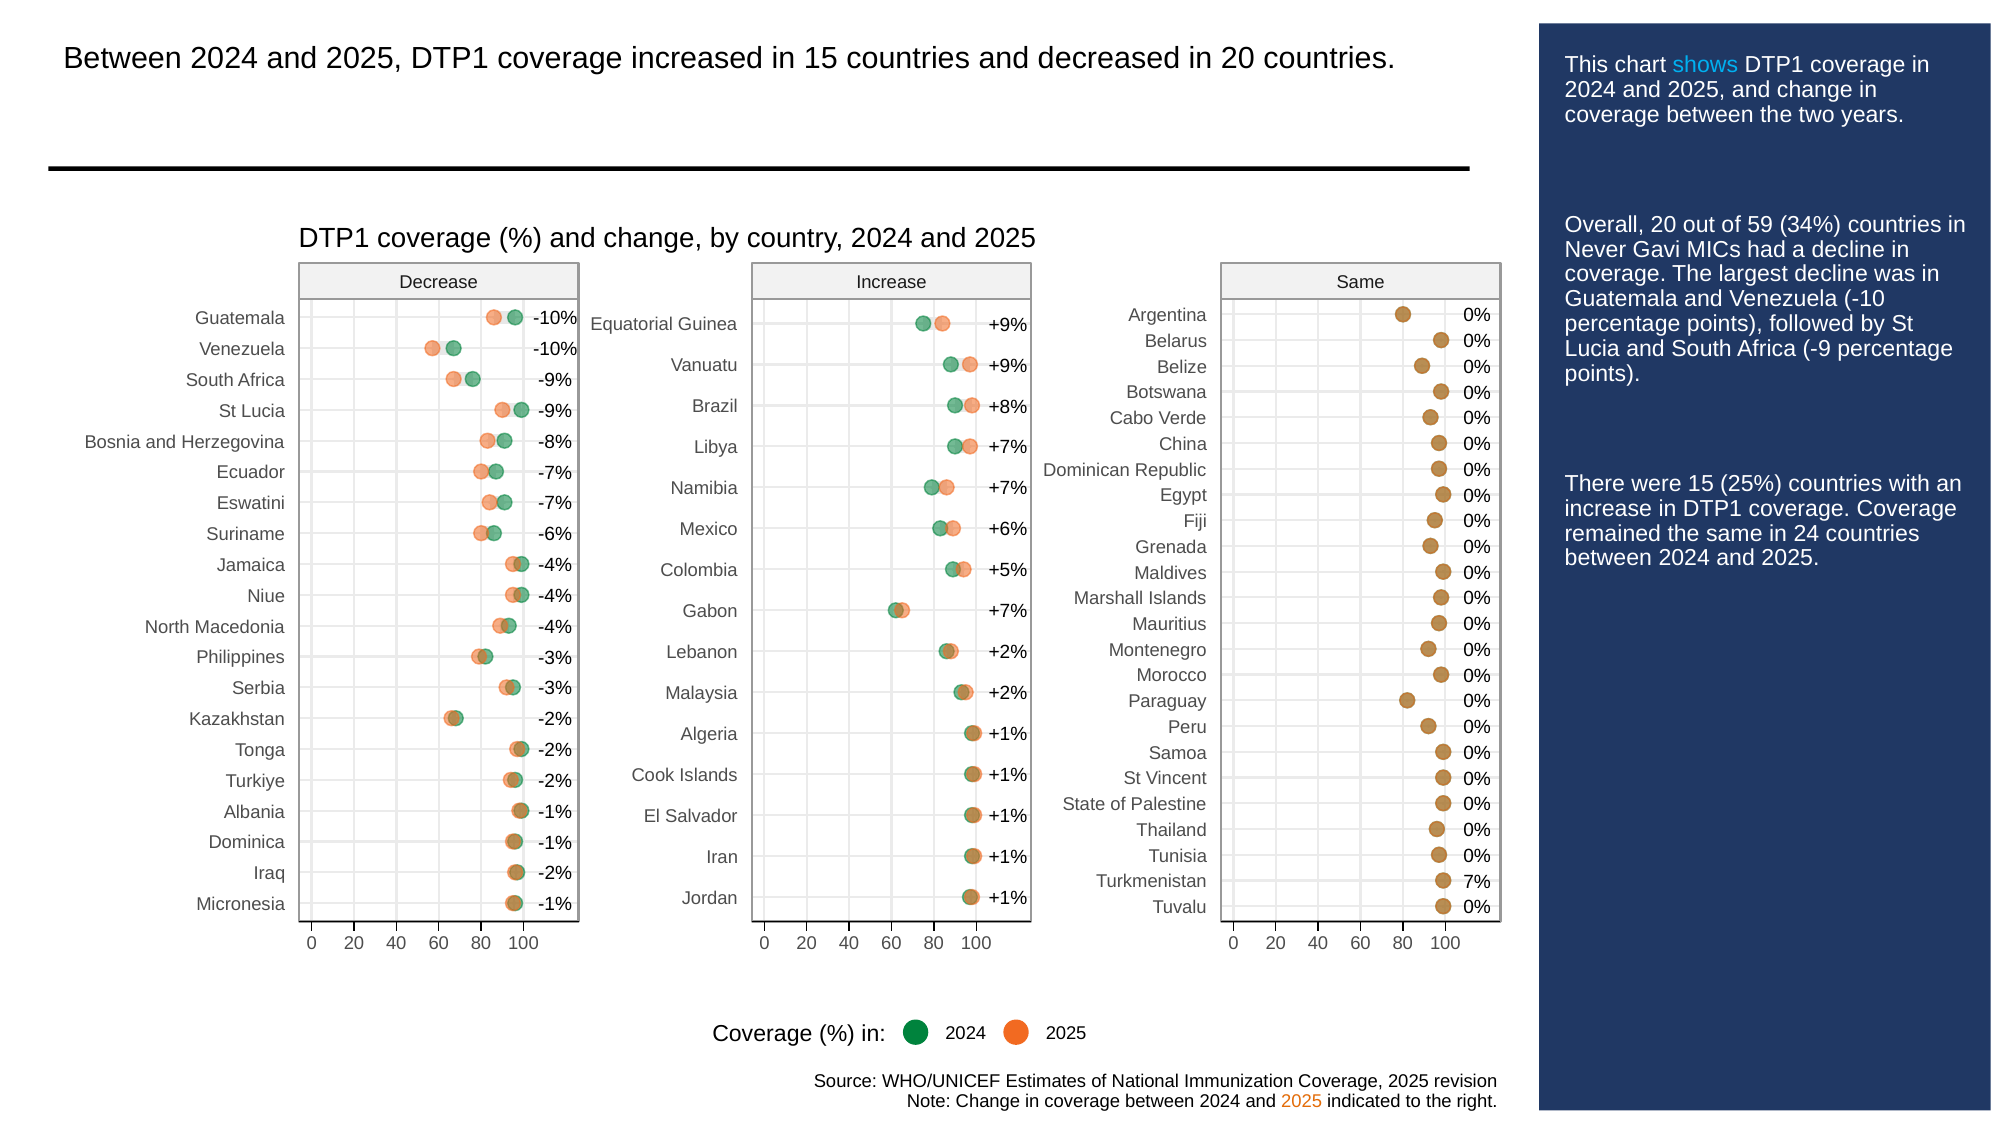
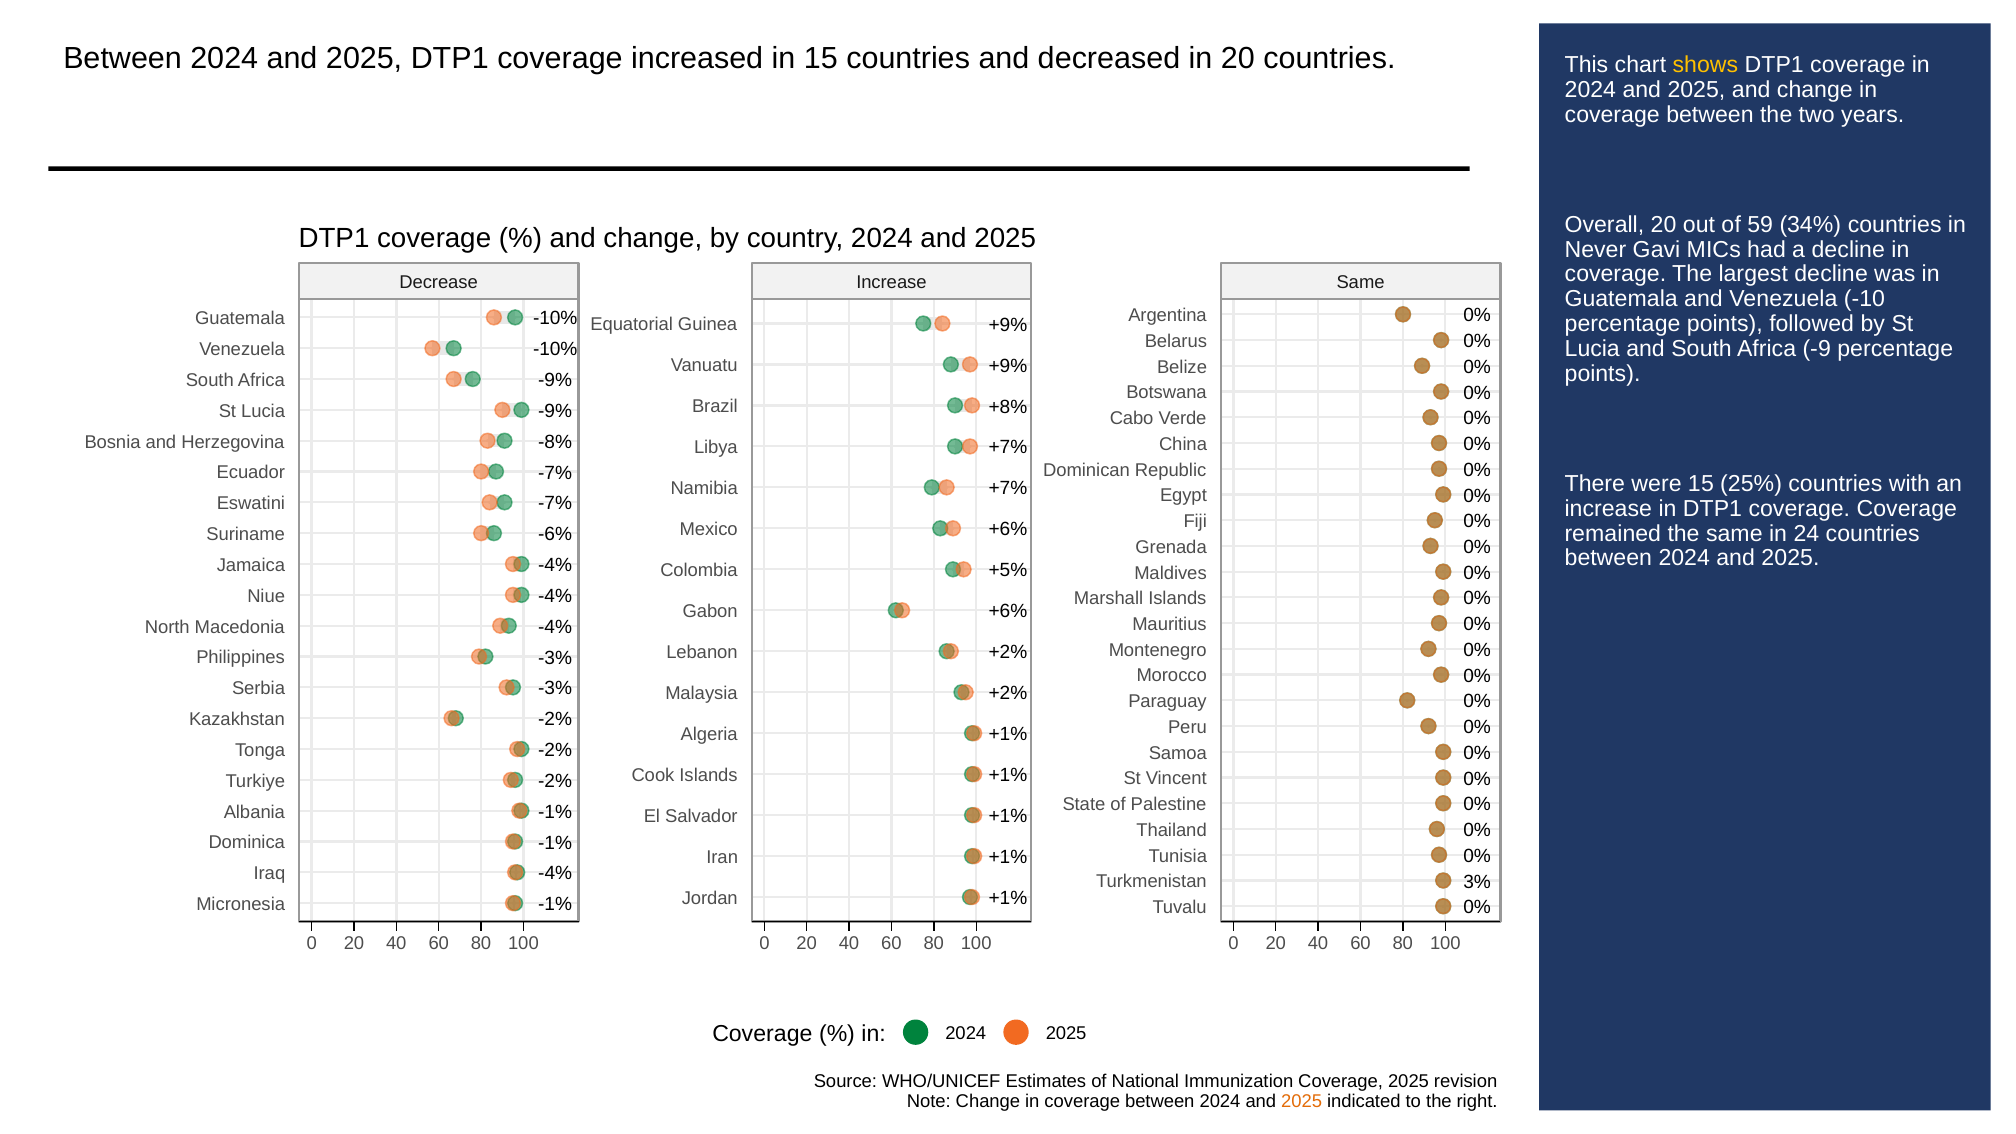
shows colour: light blue -> yellow (1705, 65)
+7%: +7% -> +6% (1008, 612)
-2%: -2% -> -4% (555, 874)
7%: 7% -> 3% (1477, 882)
